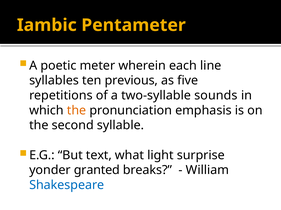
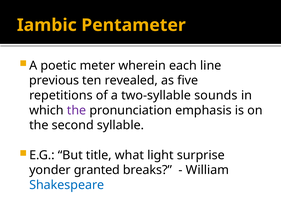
syllables: syllables -> previous (54, 81)
previous: previous -> revealed (131, 81)
the colour: orange -> purple (77, 111)
text: text -> title (99, 156)
